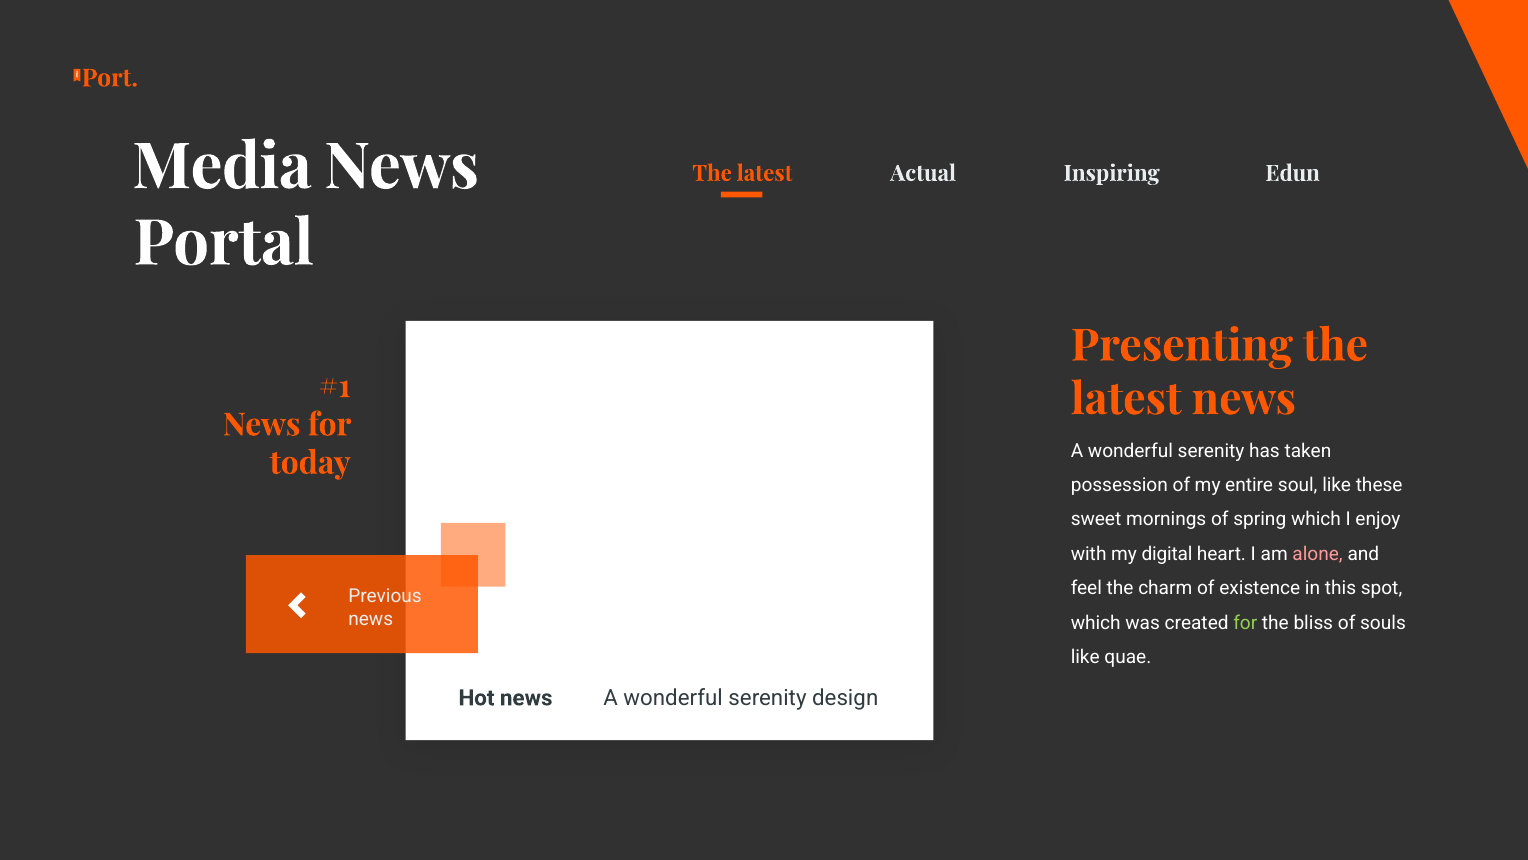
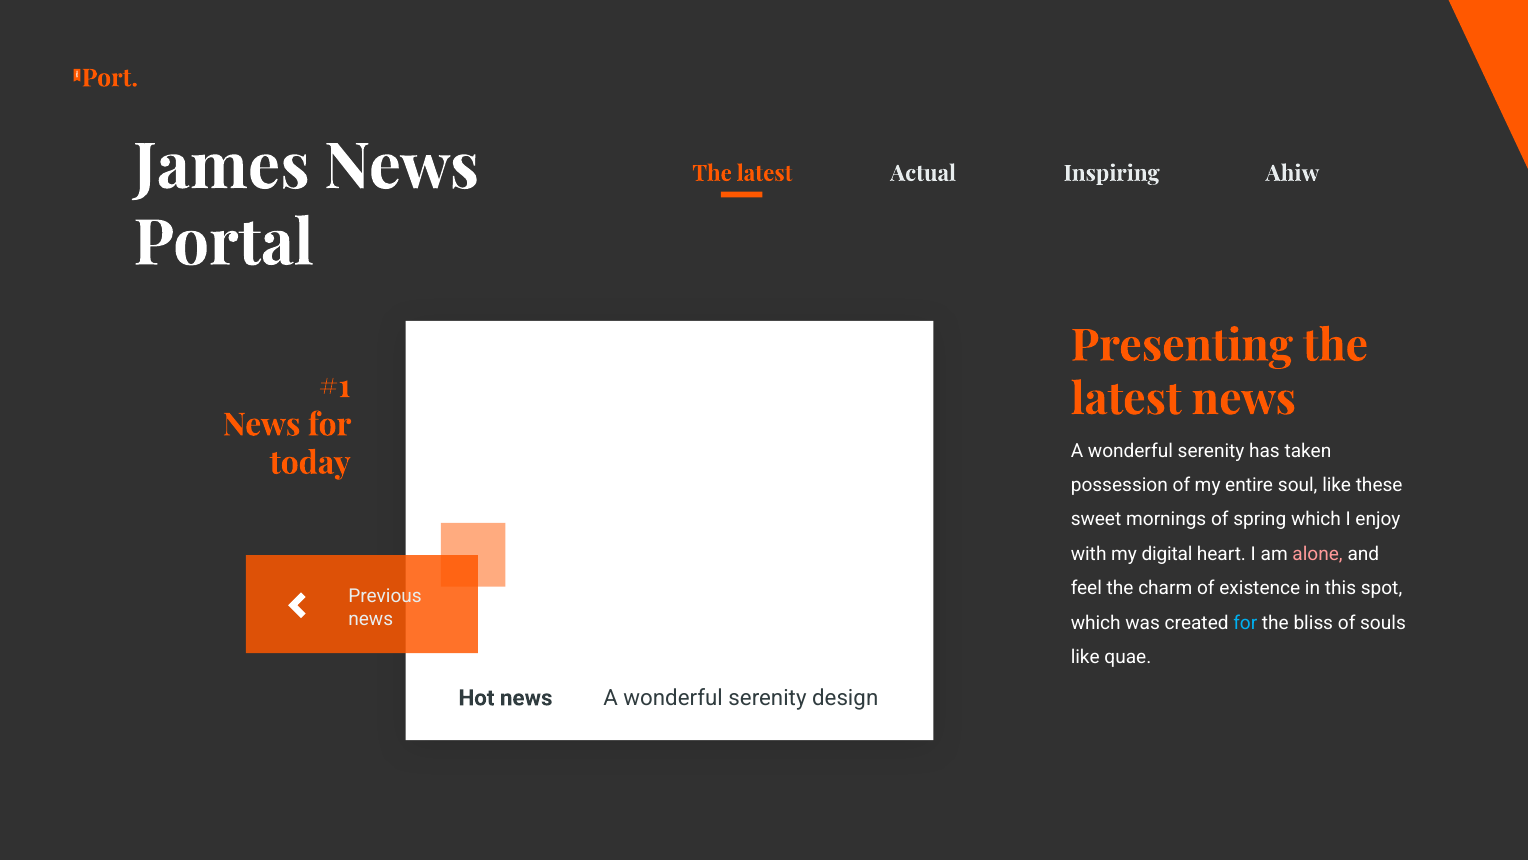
Media: Media -> James (222, 167)
Edun: Edun -> Ahiw (1292, 173)
for colour: light green -> light blue (1245, 622)
